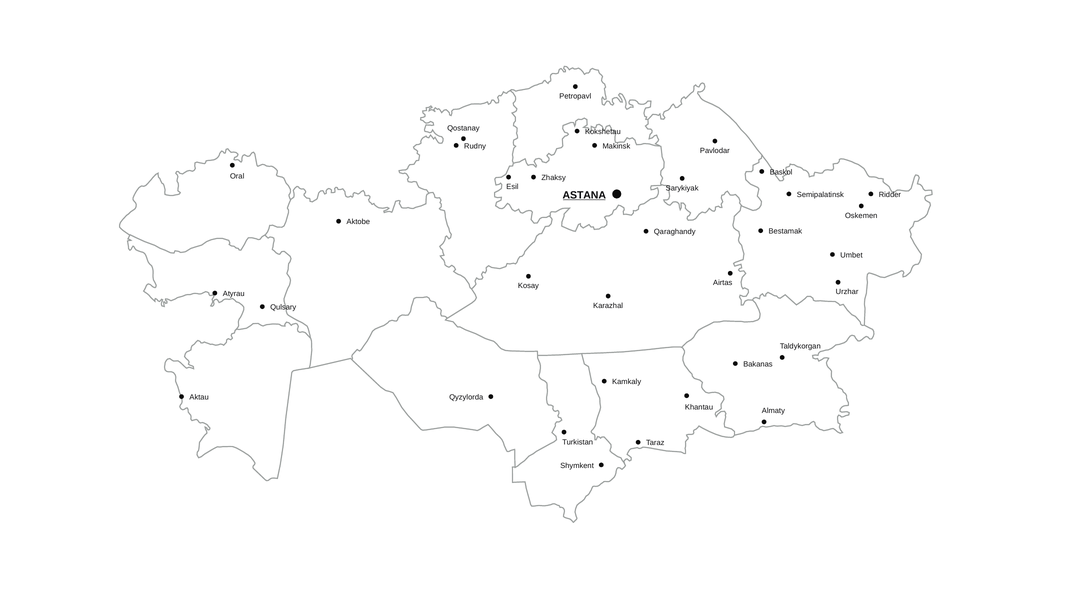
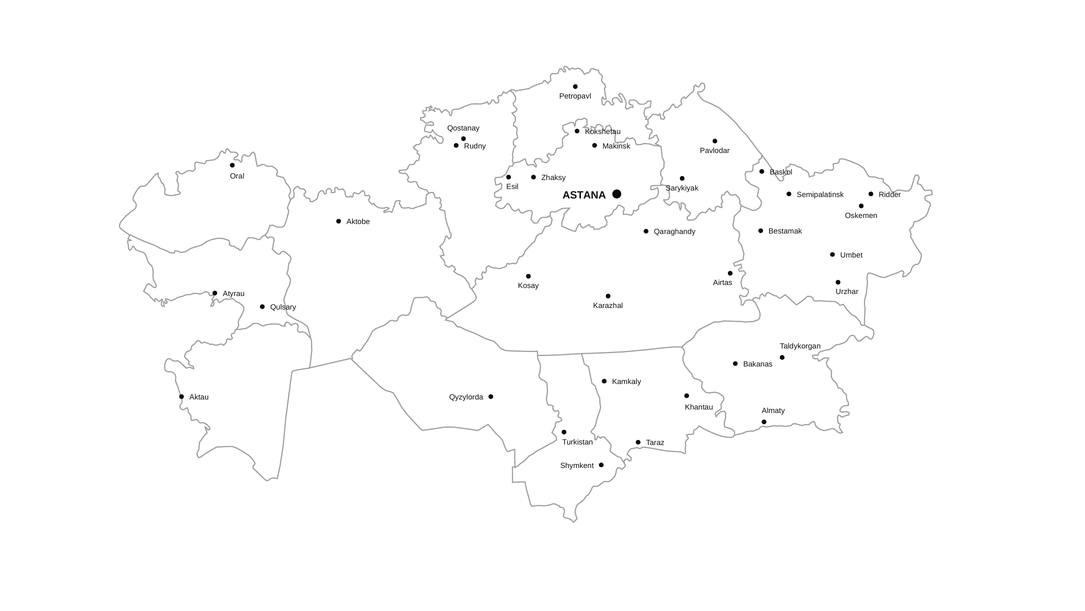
ASTANA underline: present -> none (584, 195)
